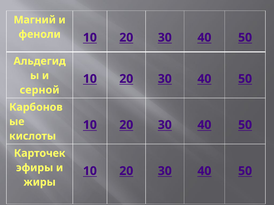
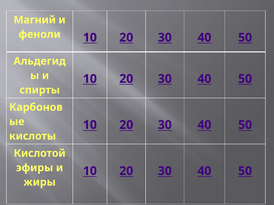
серной: серной -> спирты (40, 90)
Карточек: Карточек -> Кислотой (40, 154)
